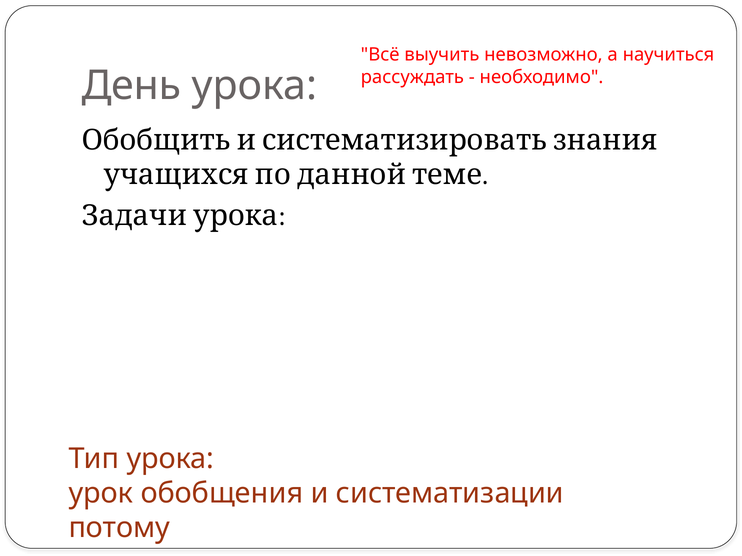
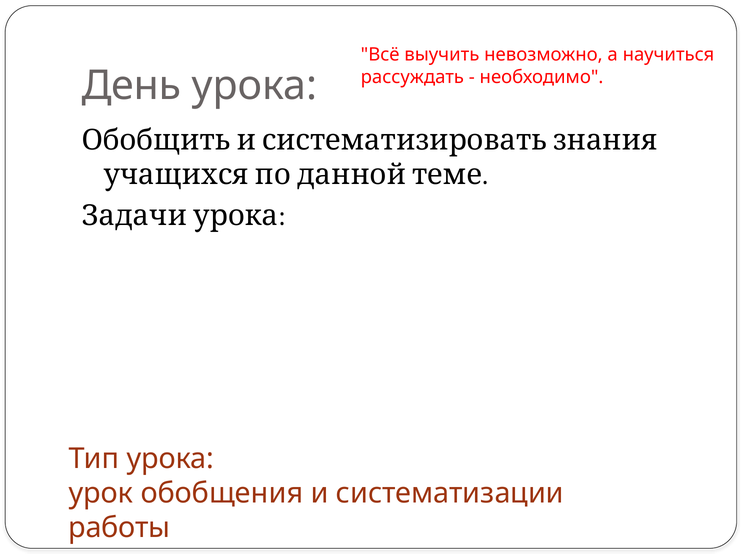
потому: потому -> работы (119, 528)
